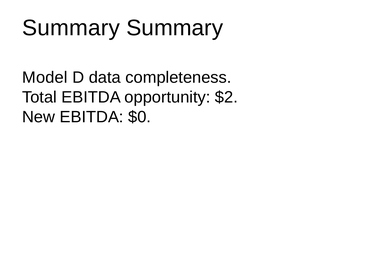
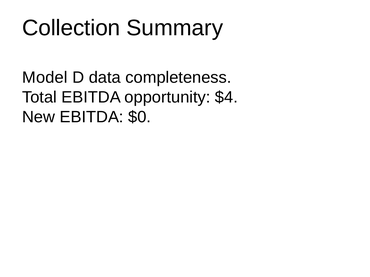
Summary: Summary -> Collection (71, 28)
$2: $2 -> $4 (226, 97)
